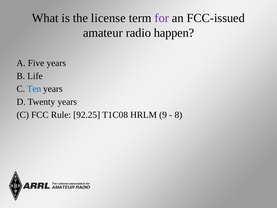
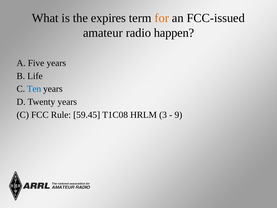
license: license -> expires (108, 18)
for colour: purple -> orange (162, 18)
92.25: 92.25 -> 59.45 (87, 115)
9: 9 -> 3 (163, 115)
8: 8 -> 9 (178, 115)
